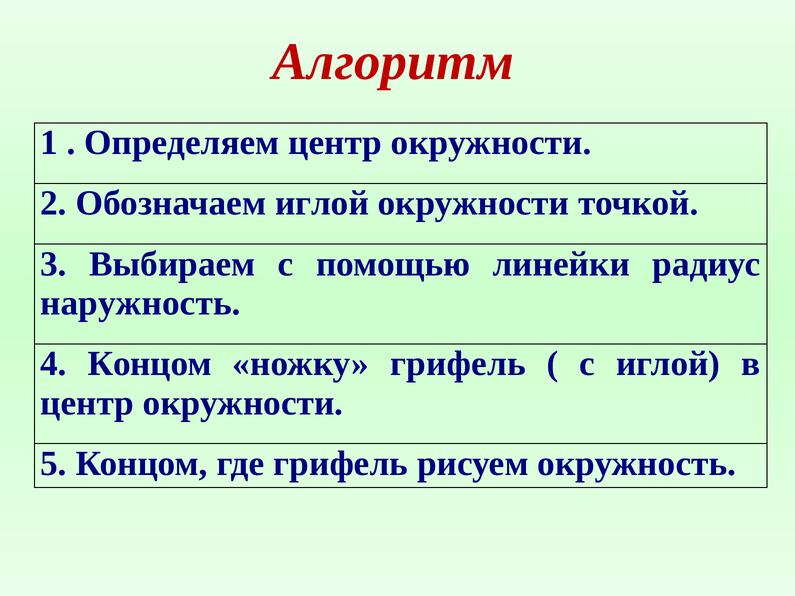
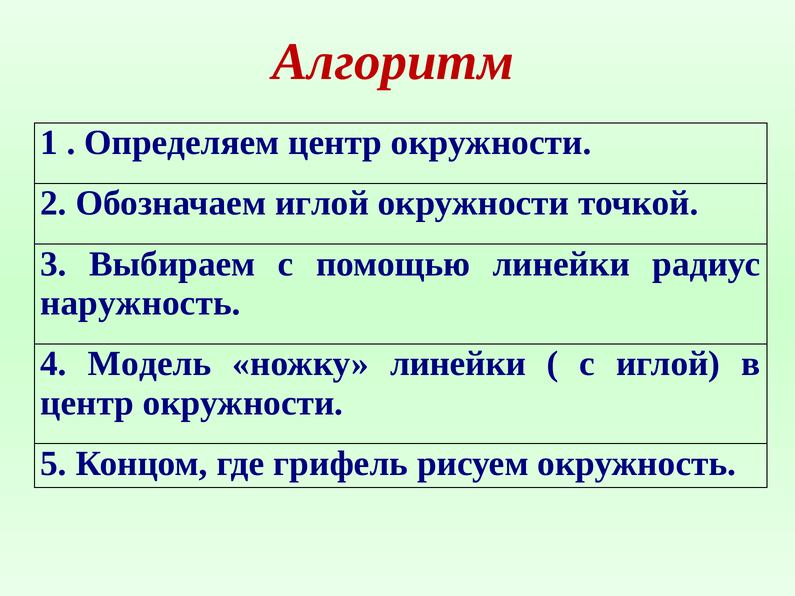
4 Концом: Концом -> Модель (150, 364)
ножку грифель: грифель -> линейки (458, 364)
